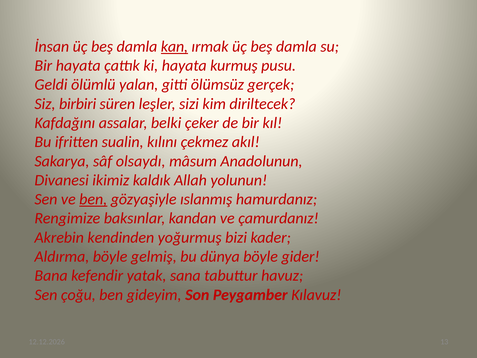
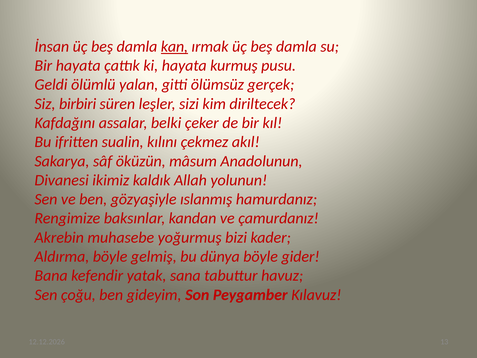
olsaydı: olsaydı -> öküzün (141, 161)
ben underline: present -> none (93, 199)
kendinden: kendinden -> muhasebe (121, 237)
